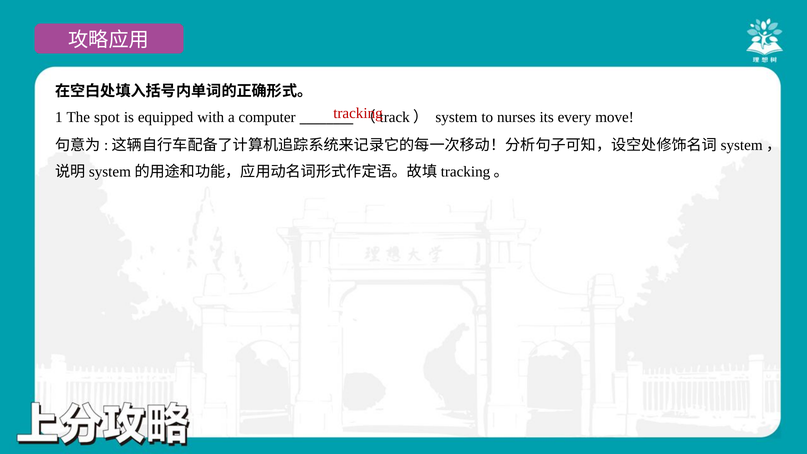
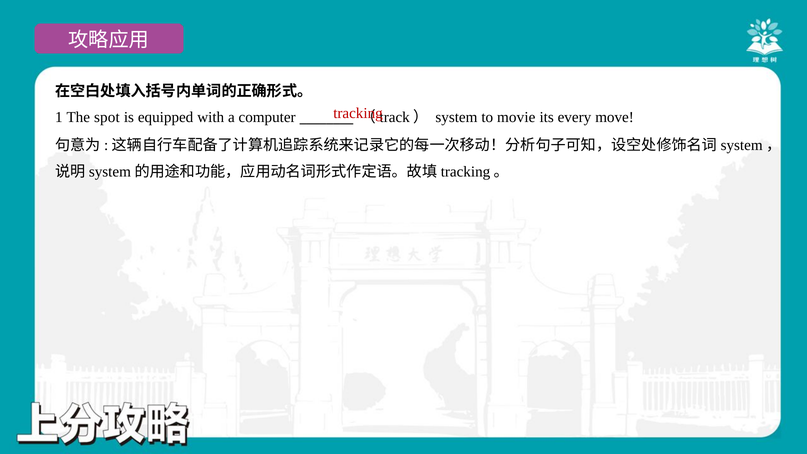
nurses: nurses -> movie (516, 117)
